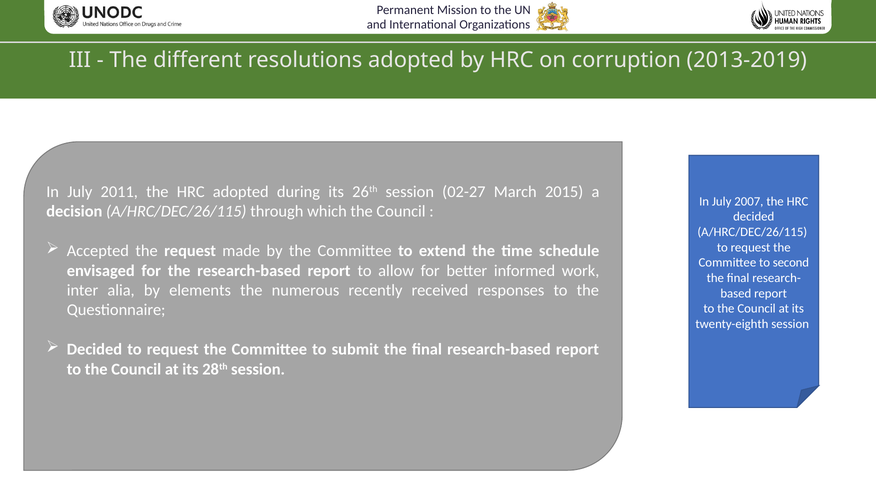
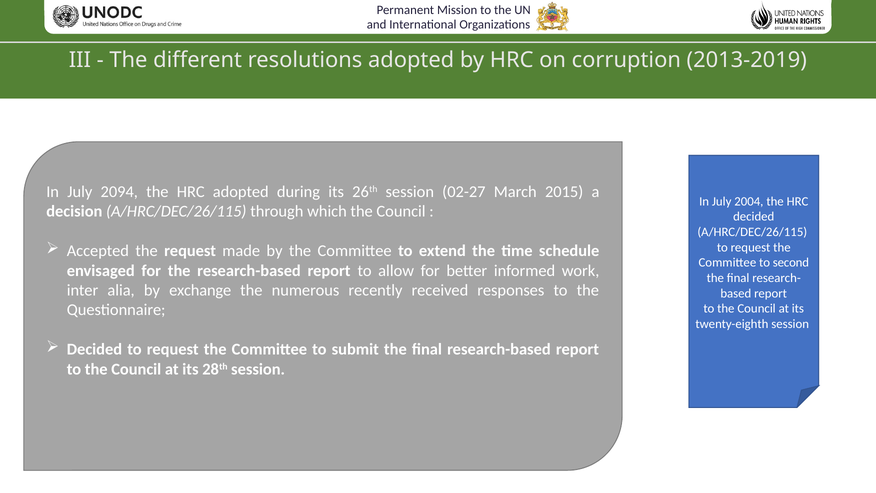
2011: 2011 -> 2094 (119, 192)
2007: 2007 -> 2004 (749, 201)
elements: elements -> exchange (200, 290)
